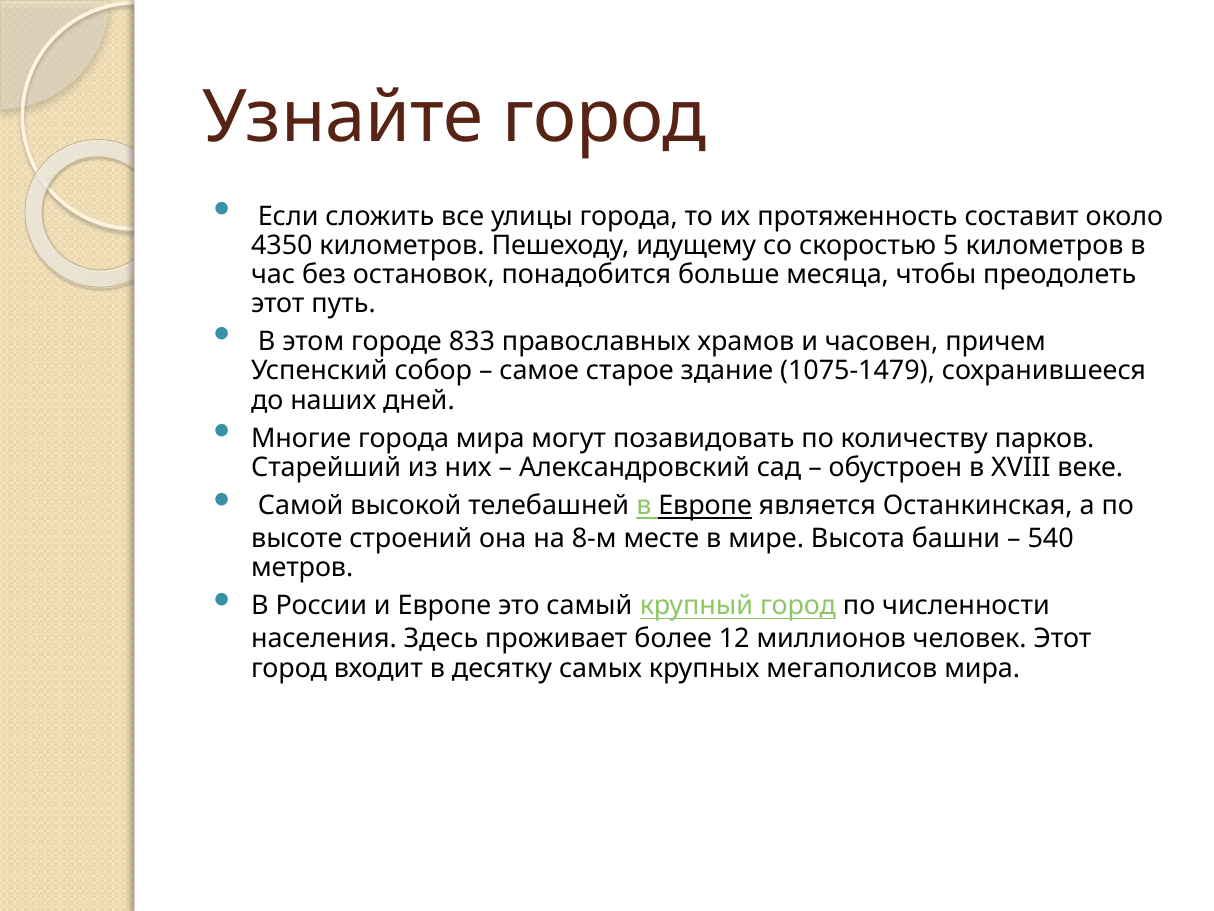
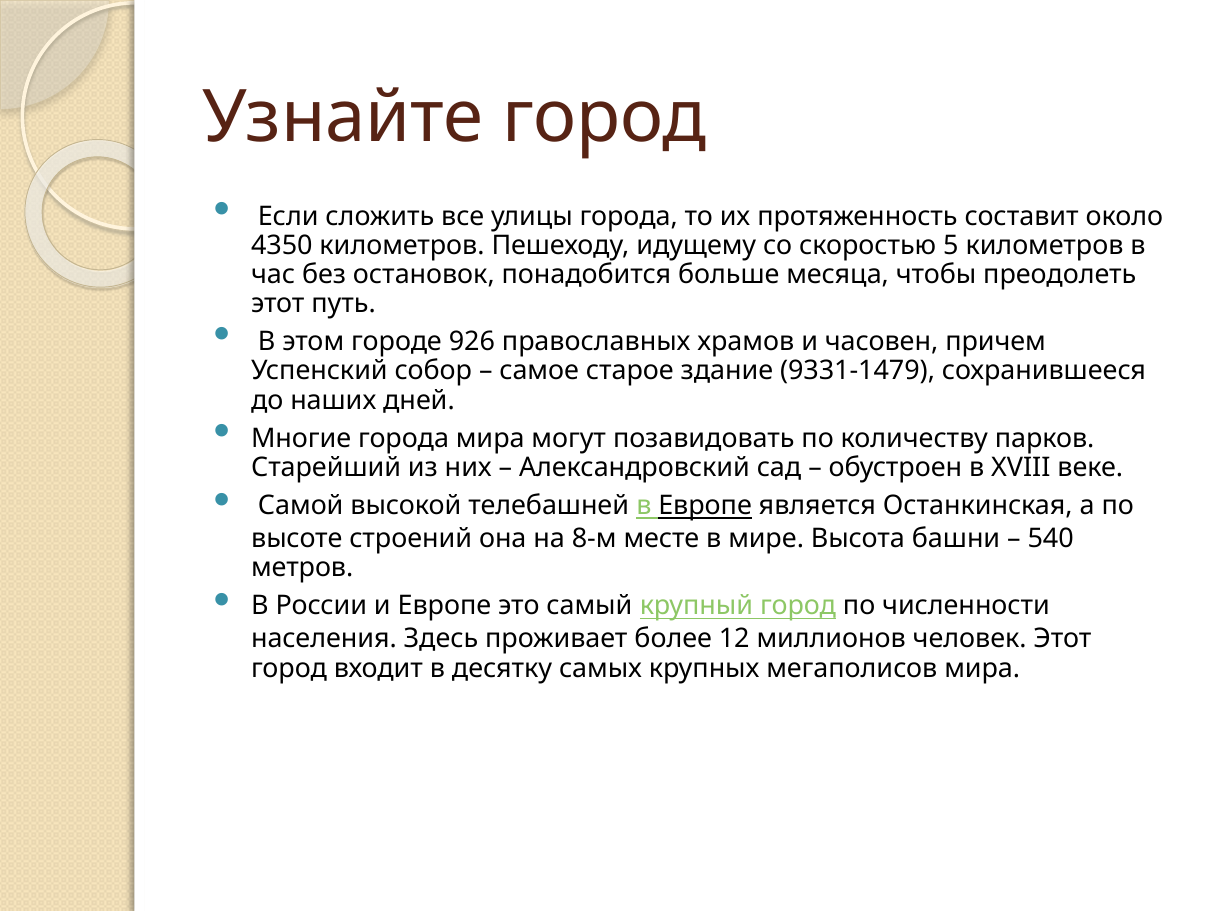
833: 833 -> 926 (472, 342)
1075-1479: 1075-1479 -> 9331-1479 (858, 371)
